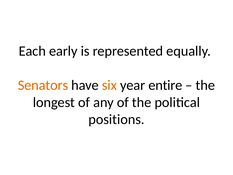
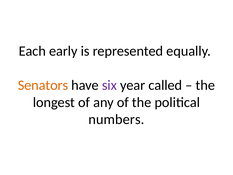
six colour: orange -> purple (109, 85)
entire: entire -> called (165, 85)
positions: positions -> numbers (116, 119)
